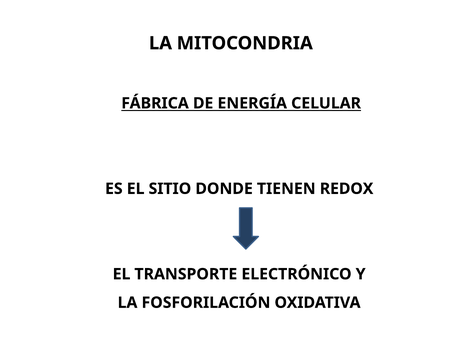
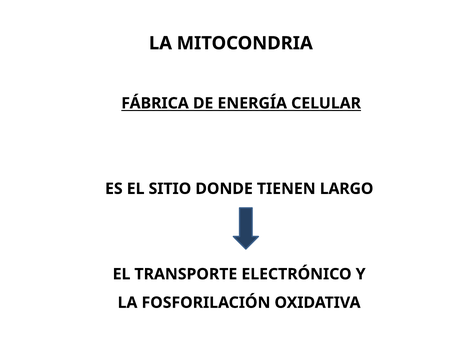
REDOX: REDOX -> LARGO (347, 189)
